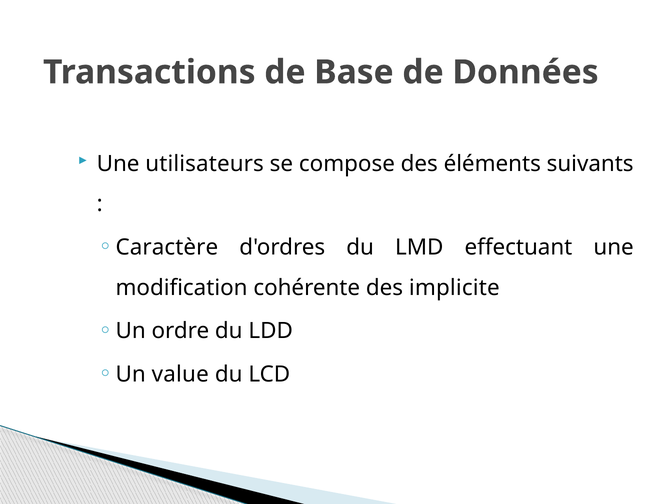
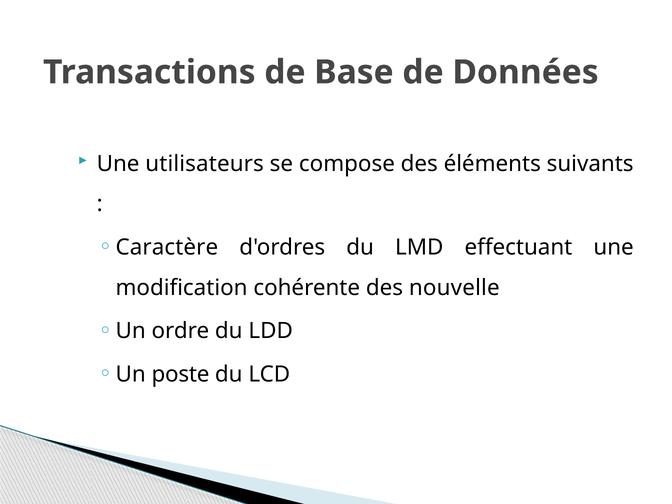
implicite: implicite -> nouvelle (454, 288)
value: value -> poste (180, 374)
